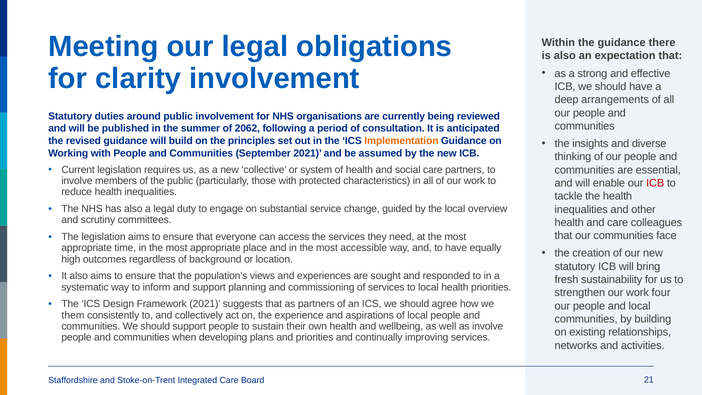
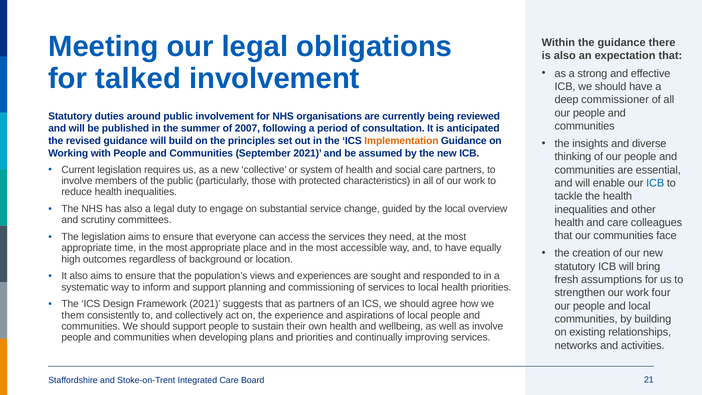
clarity: clarity -> talked (138, 78)
arrangements: arrangements -> commissioner (615, 100)
2062: 2062 -> 2007 (247, 129)
ICB colour: red -> blue (655, 183)
sustainability: sustainability -> assumptions (612, 280)
